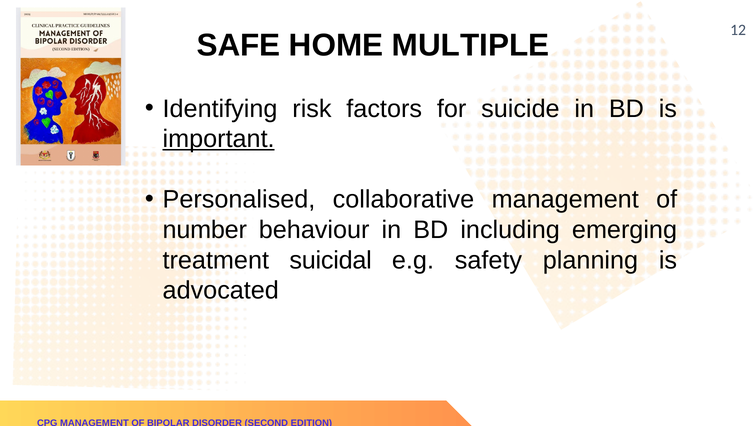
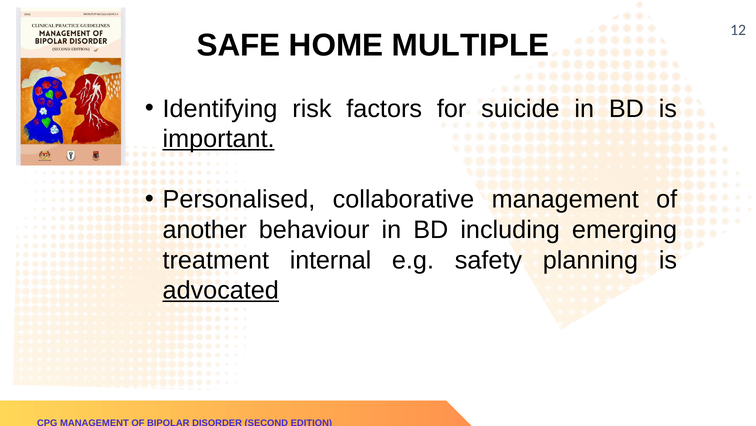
number: number -> another (205, 229)
suicidal: suicidal -> internal (331, 260)
advocated underline: none -> present (221, 290)
